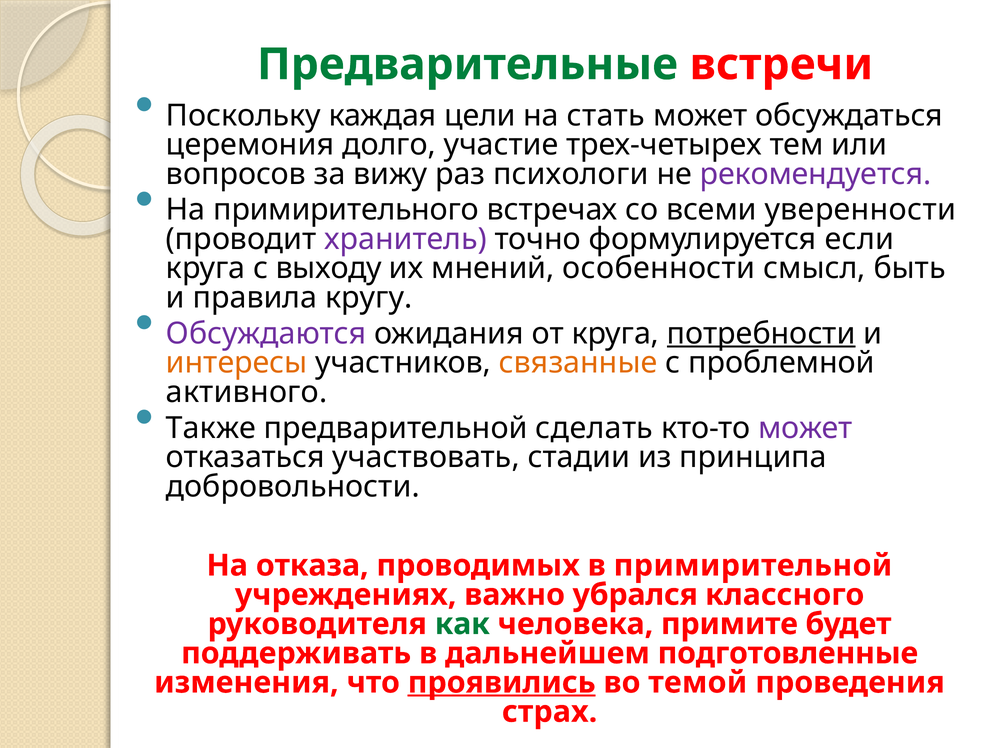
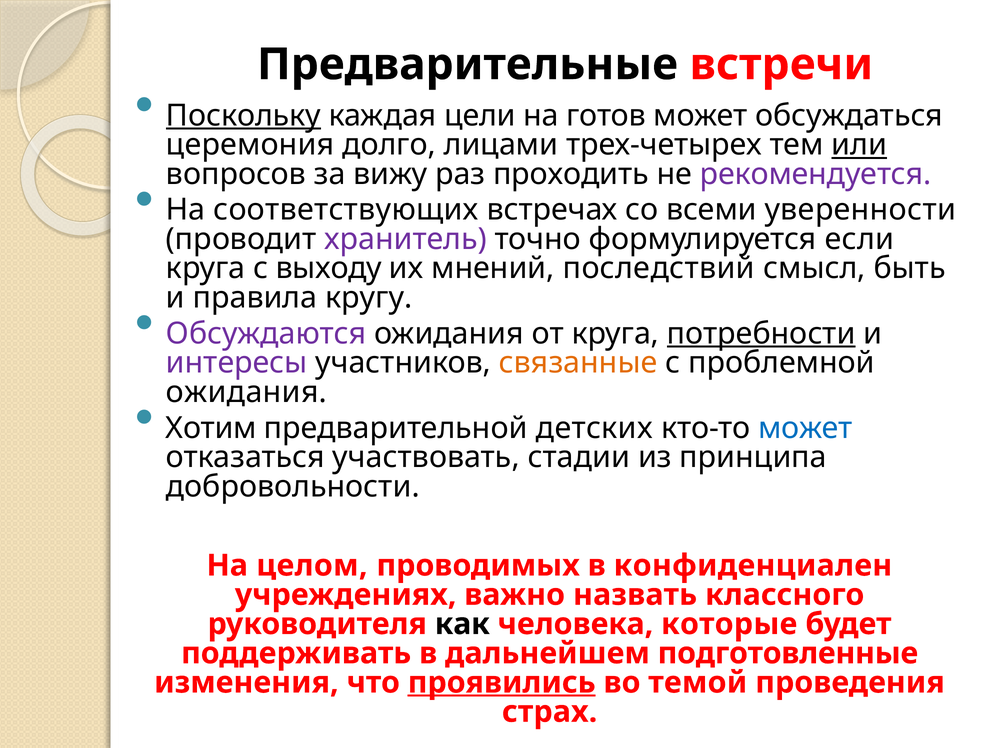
Предварительные colour: green -> black (468, 65)
Поскольку underline: none -> present (243, 115)
стать: стать -> готов (606, 115)
участие: участие -> лицами (501, 145)
или underline: none -> present (859, 145)
психологи: психологи -> проходить (571, 174)
примирительного: примирительного -> соответствующих (346, 210)
особенности: особенности -> последствий (659, 268)
интересы colour: orange -> purple (237, 363)
активного: активного -> ожидания (247, 392)
Также: Также -> Хотим (211, 428)
сделать: сделать -> детских (594, 428)
может colour: purple -> blue (805, 428)
отказа: отказа -> целом (312, 565)
примирительной: примирительной -> конфиденциален (753, 565)
убрался: убрался -> назвать (635, 595)
как colour: green -> black (462, 624)
примите: примите -> которые (729, 624)
